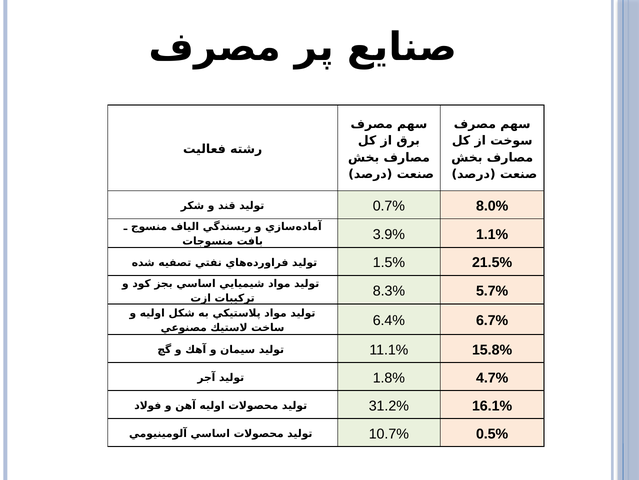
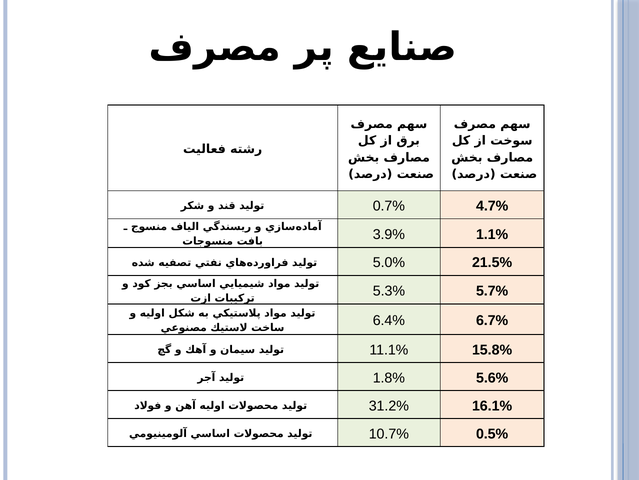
8.0%: 8.0% -> 4.7% (492, 206)
1.5%: 1.5% -> 5.0% (389, 262)
8.3%: 8.3% -> 5.3% (389, 291)
4.7%: 4.7% -> 5.6% (492, 377)
